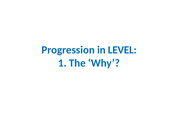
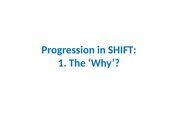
LEVEL: LEVEL -> SHIFT (122, 50)
